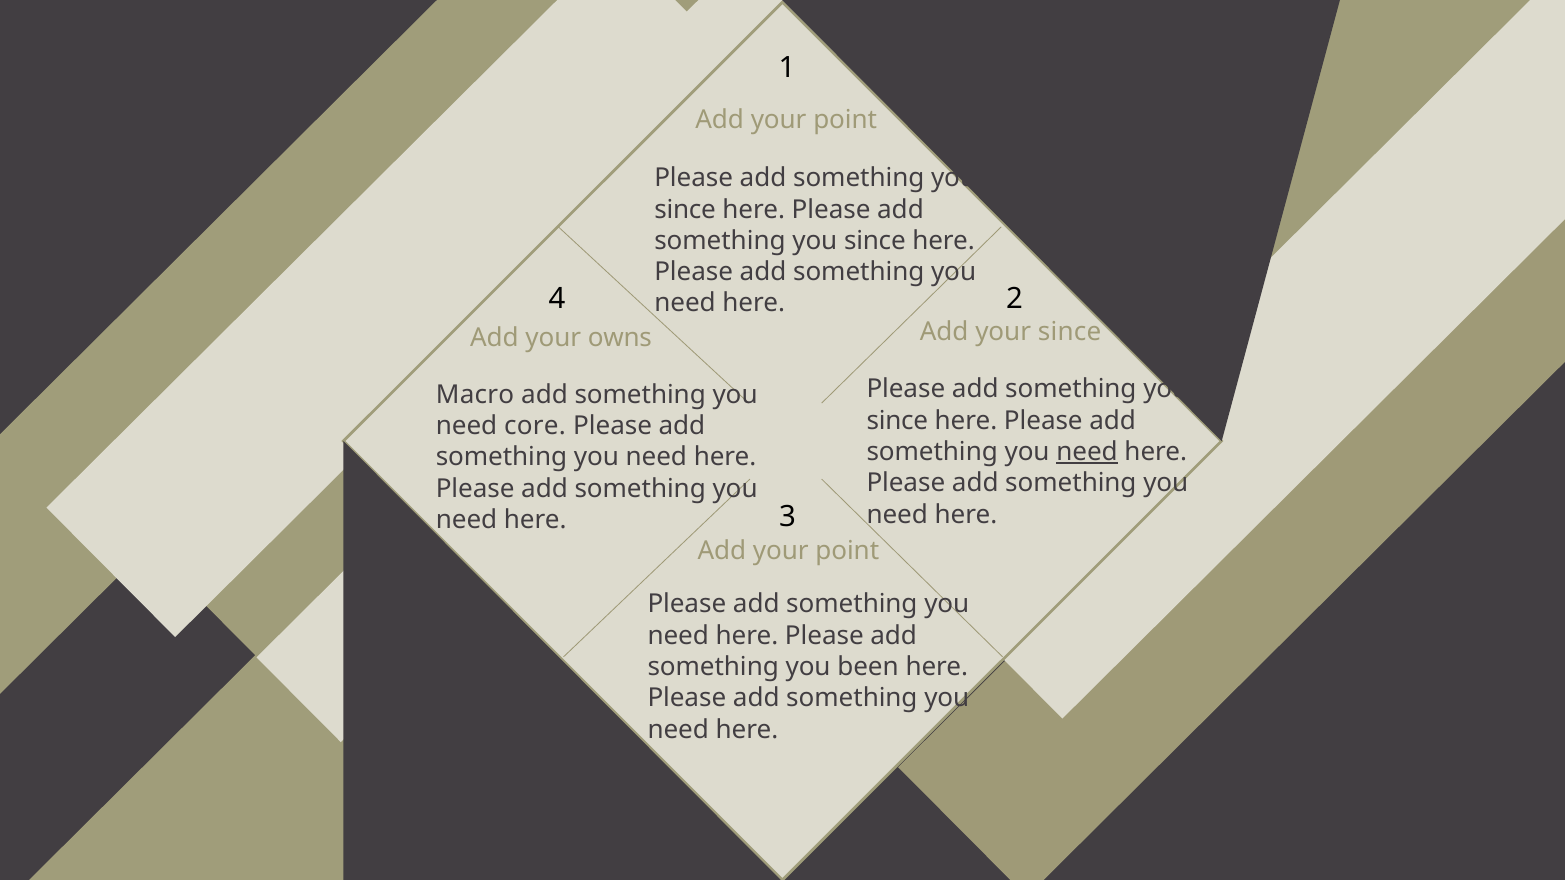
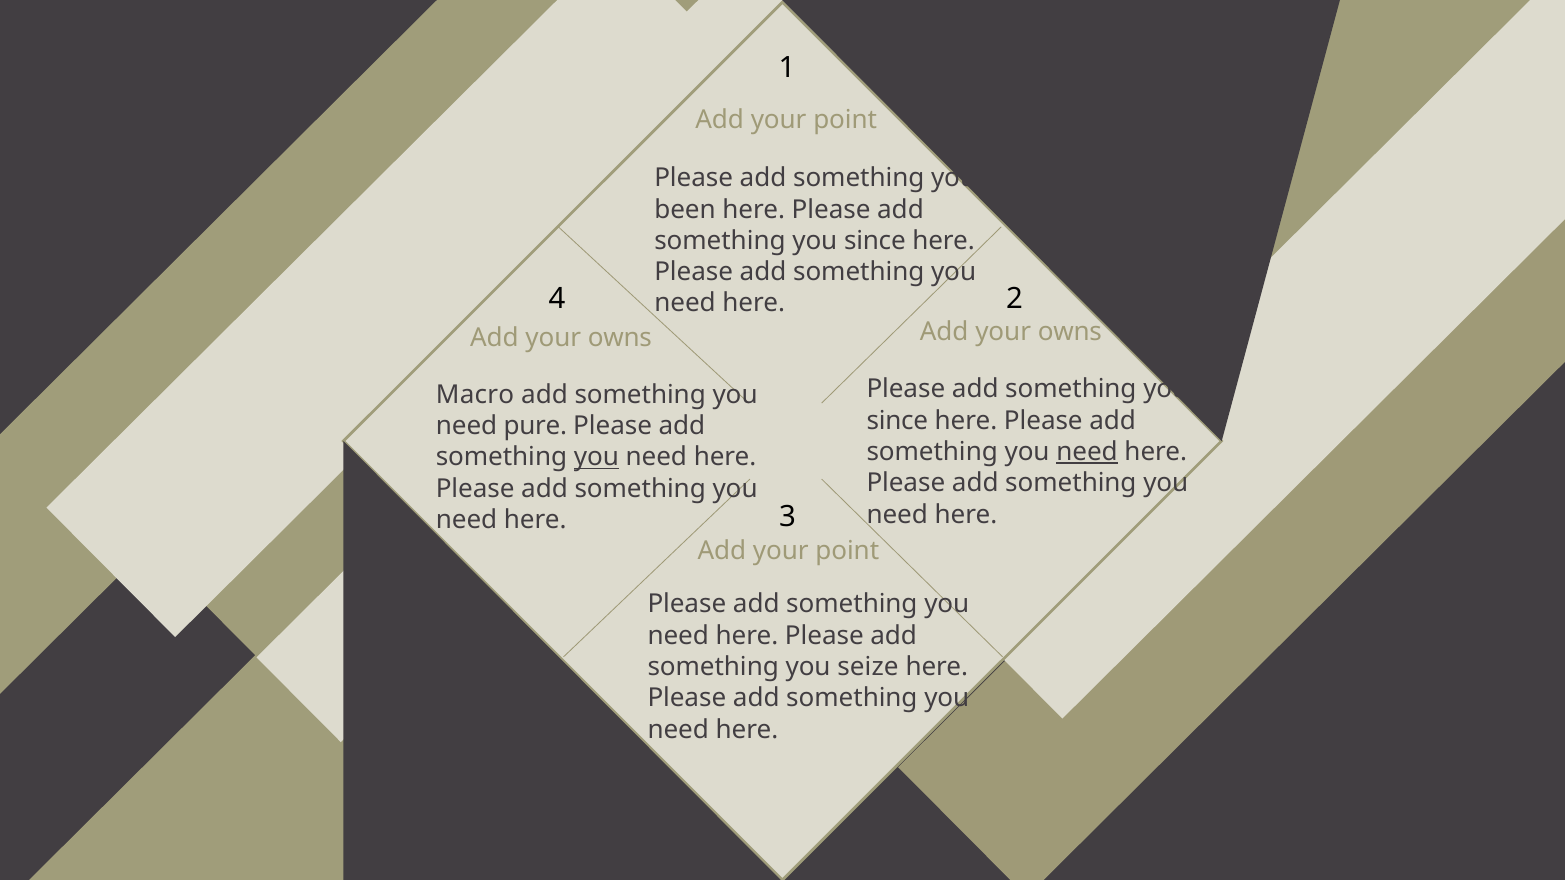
since: since -> been (685, 210)
since: since -> owns (1070, 332)
core: core -> pure (535, 426)
you underline: none -> present (596, 458)
been: been -> seize (868, 667)
